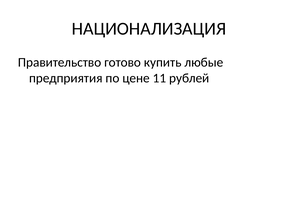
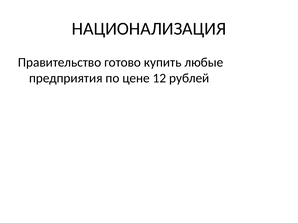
11: 11 -> 12 (159, 78)
